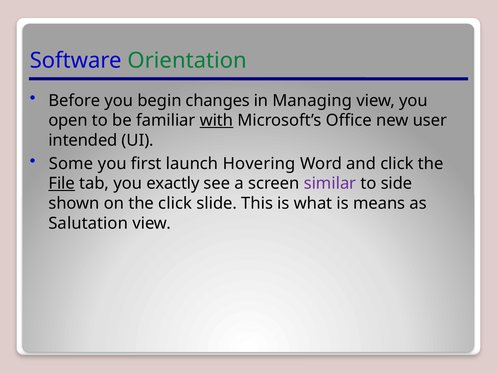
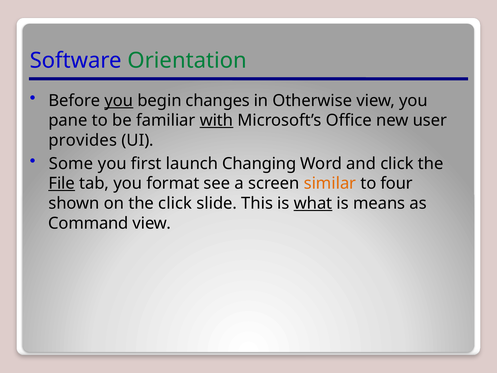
you underline: none -> present (119, 101)
Managing: Managing -> Otherwise (312, 101)
open: open -> pane (68, 120)
intended: intended -> provides (83, 140)
Hovering: Hovering -> Changing (259, 164)
exactly: exactly -> format (173, 183)
similar colour: purple -> orange (330, 183)
side: side -> four (397, 183)
what underline: none -> present (313, 203)
Salutation: Salutation -> Command (88, 223)
